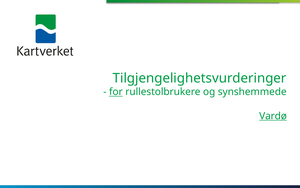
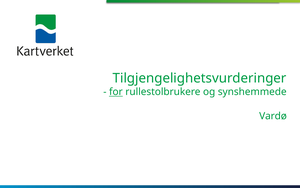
Vardø underline: present -> none (273, 116)
